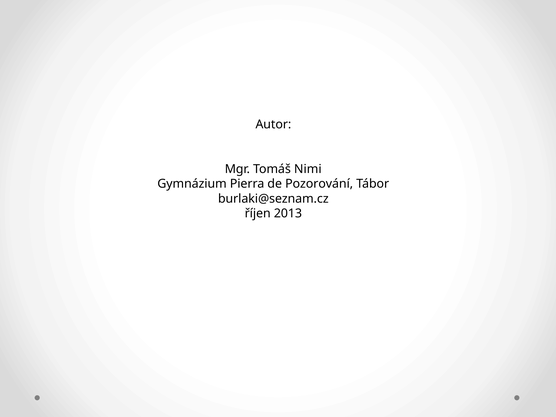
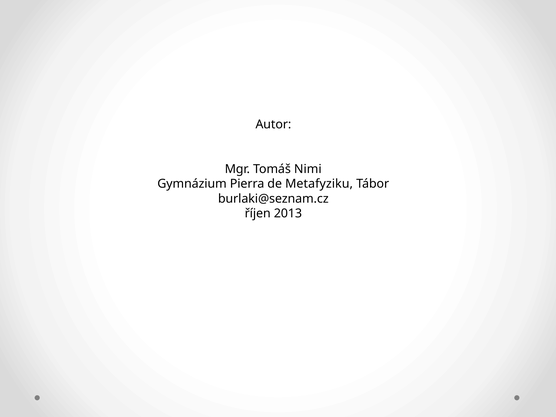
Pozorování: Pozorování -> Metafyziku (319, 184)
